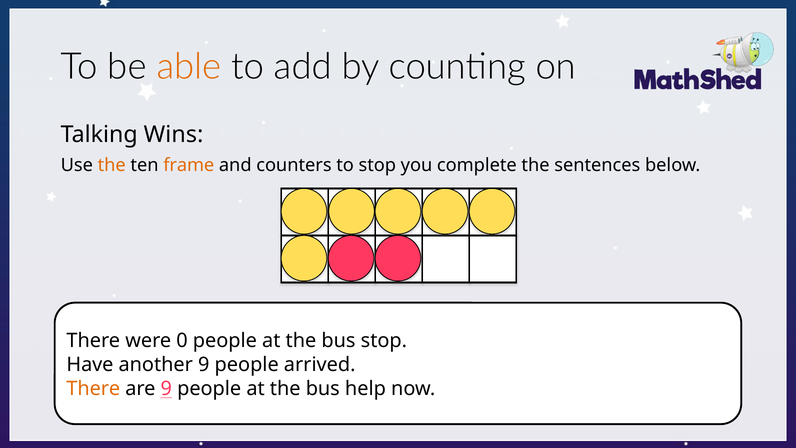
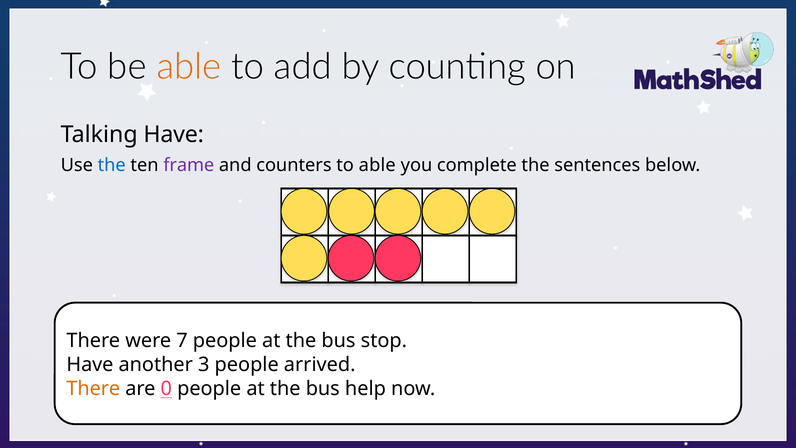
Talking Wins: Wins -> Have (174, 135)
the colour: orange -> blue (112, 165)
frame colour: orange -> purple (189, 165)
to stop: stop -> able (377, 165)
0: 0 -> 7 (182, 341)
another 9: 9 -> 3 (204, 365)
are 9: 9 -> 0 (166, 388)
